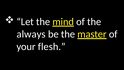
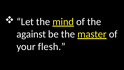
always: always -> against (31, 34)
